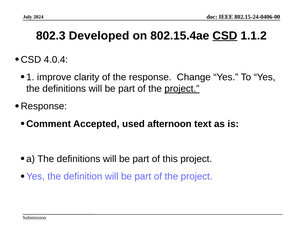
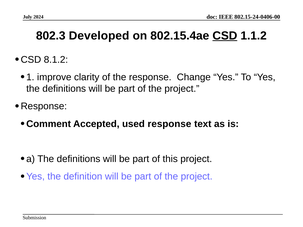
4.0.4: 4.0.4 -> 8.1.2 (56, 60)
project underline: present -> none (182, 89)
used afternoon: afternoon -> response (169, 124)
